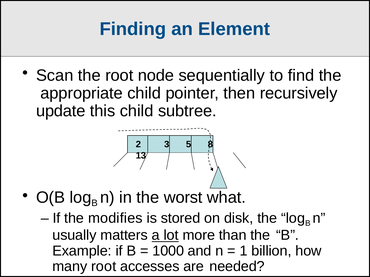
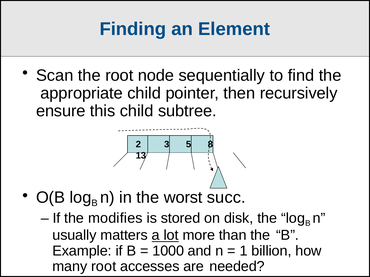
update: update -> ensure (61, 111)
what: what -> succ (226, 198)
